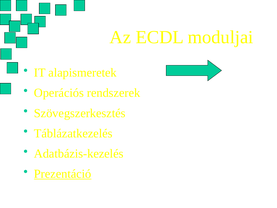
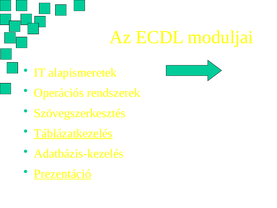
Táblázatkezelés underline: none -> present (73, 133)
